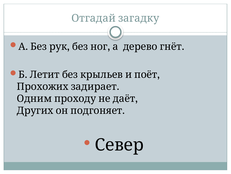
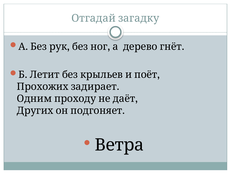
Север: Север -> Ветра (119, 144)
